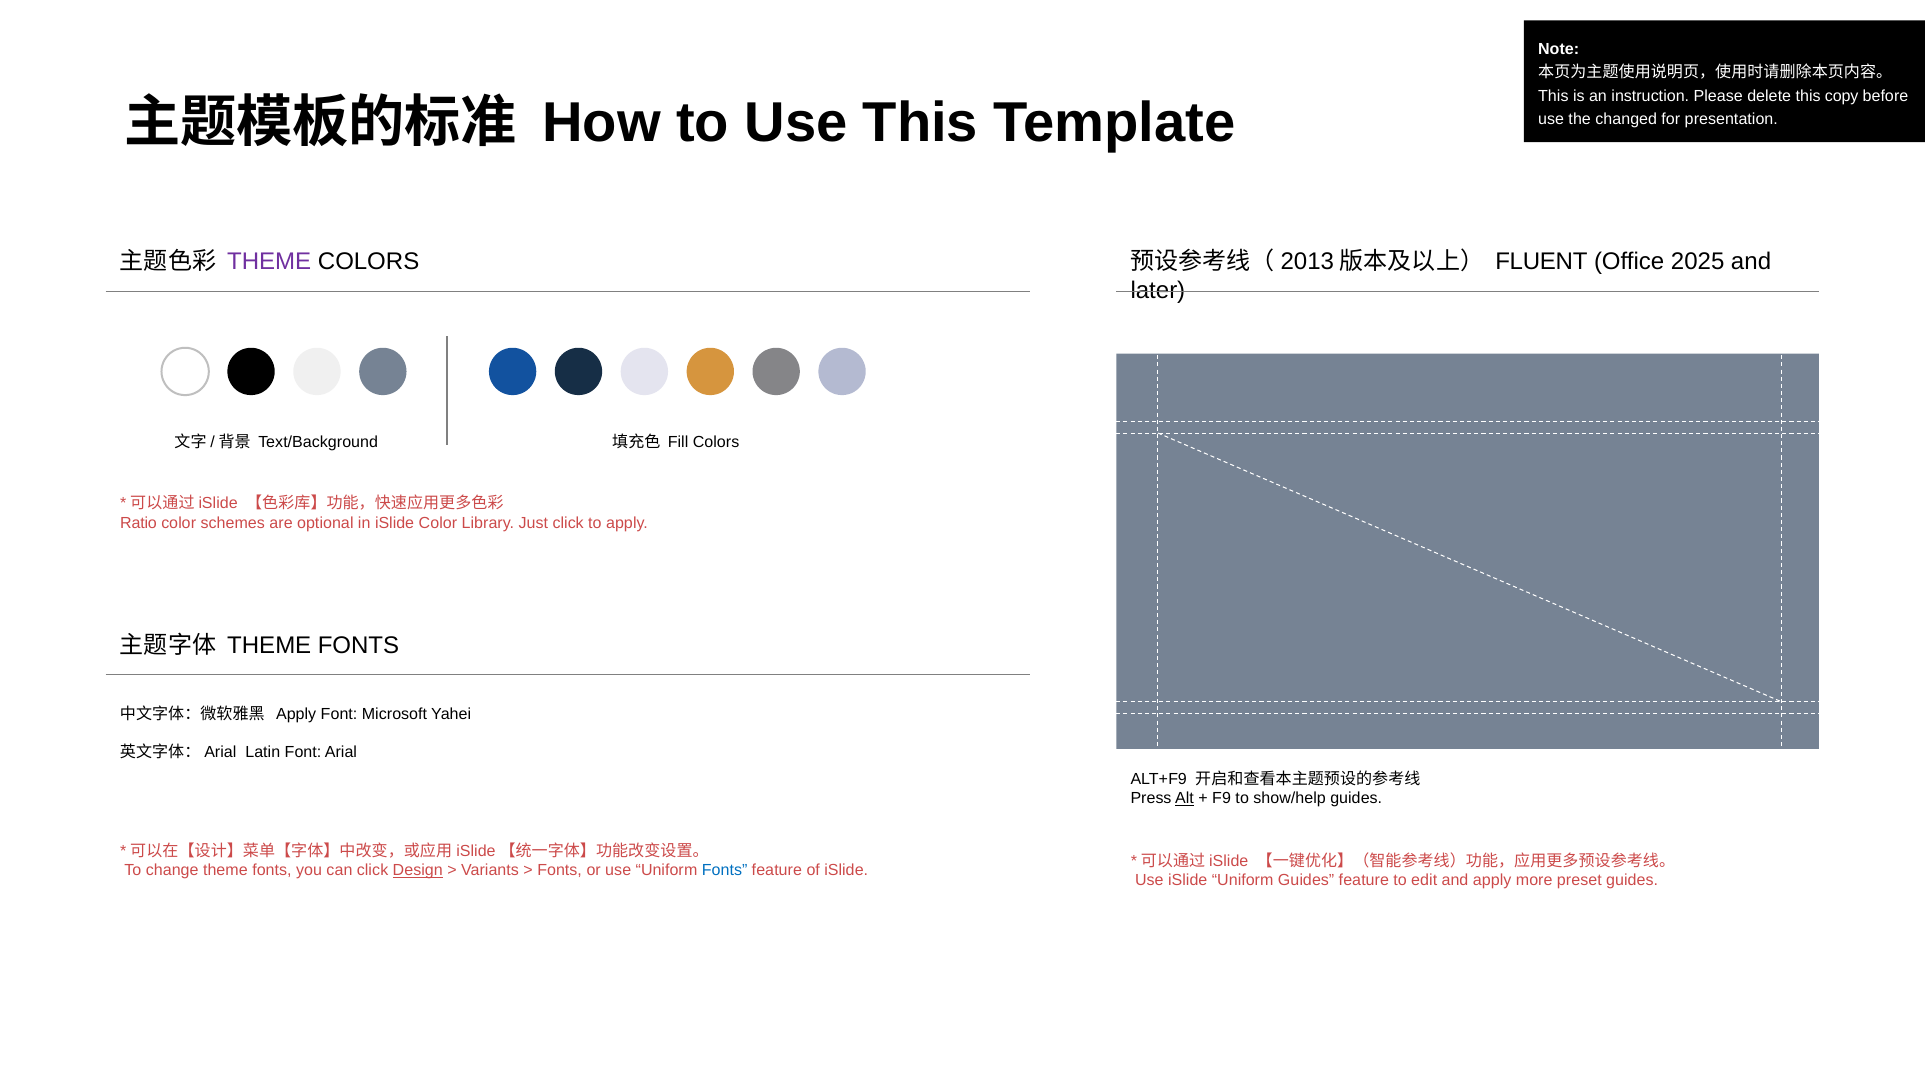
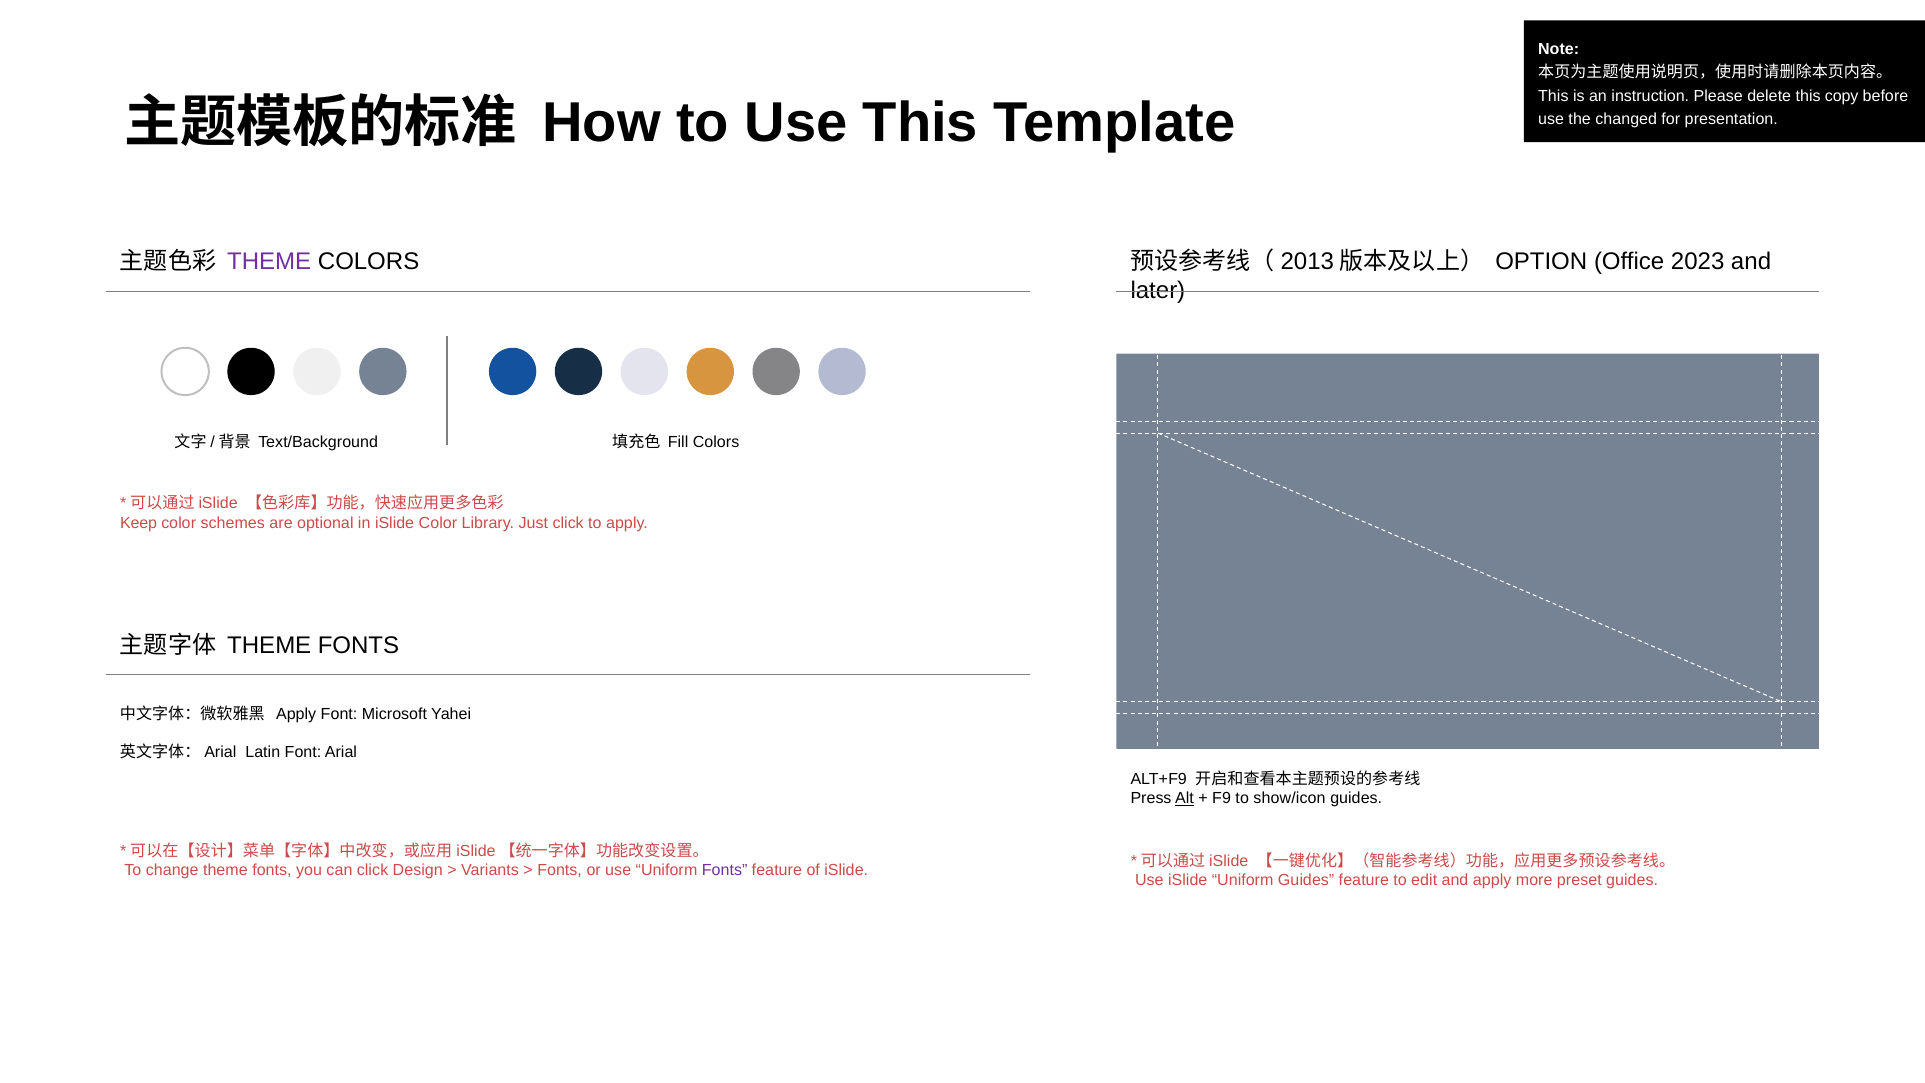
FLUENT: FLUENT -> OPTION (1541, 262)
2025: 2025 -> 2023 (1698, 262)
Ratio: Ratio -> Keep (139, 523)
show/help: show/help -> show/icon (1290, 798)
Design underline: present -> none (418, 870)
Fonts colour: blue -> purple (725, 870)
